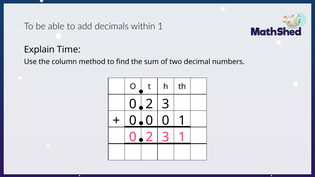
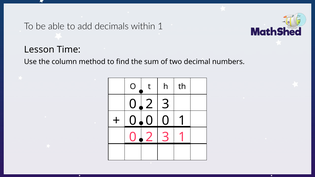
Explain: Explain -> Lesson (39, 50)
